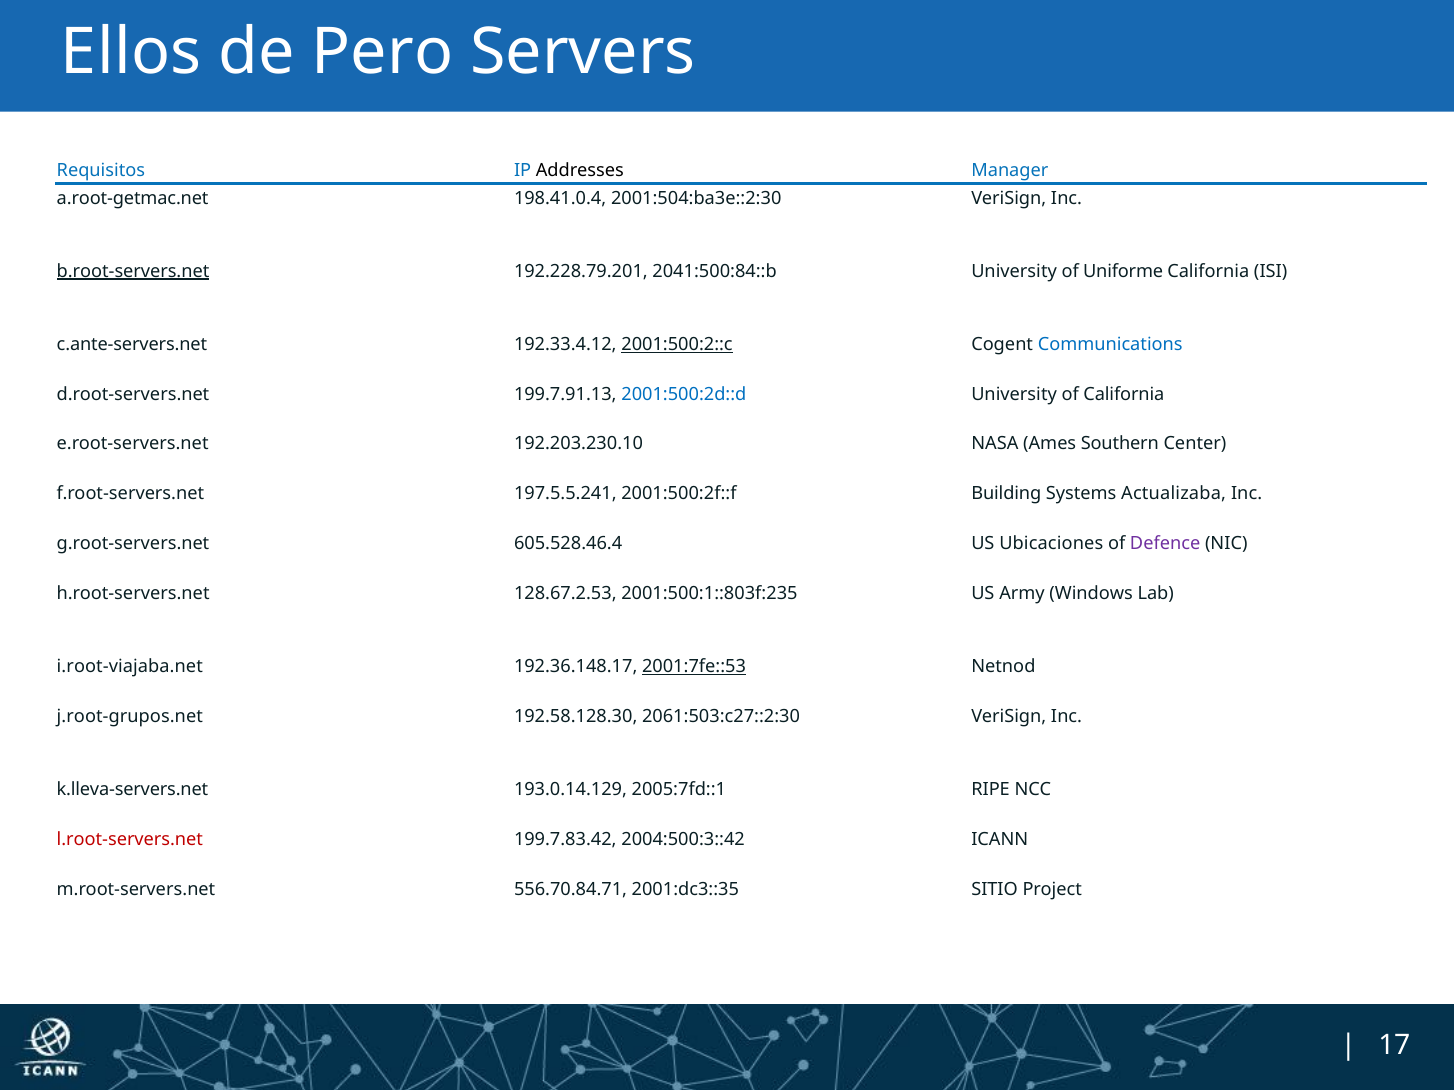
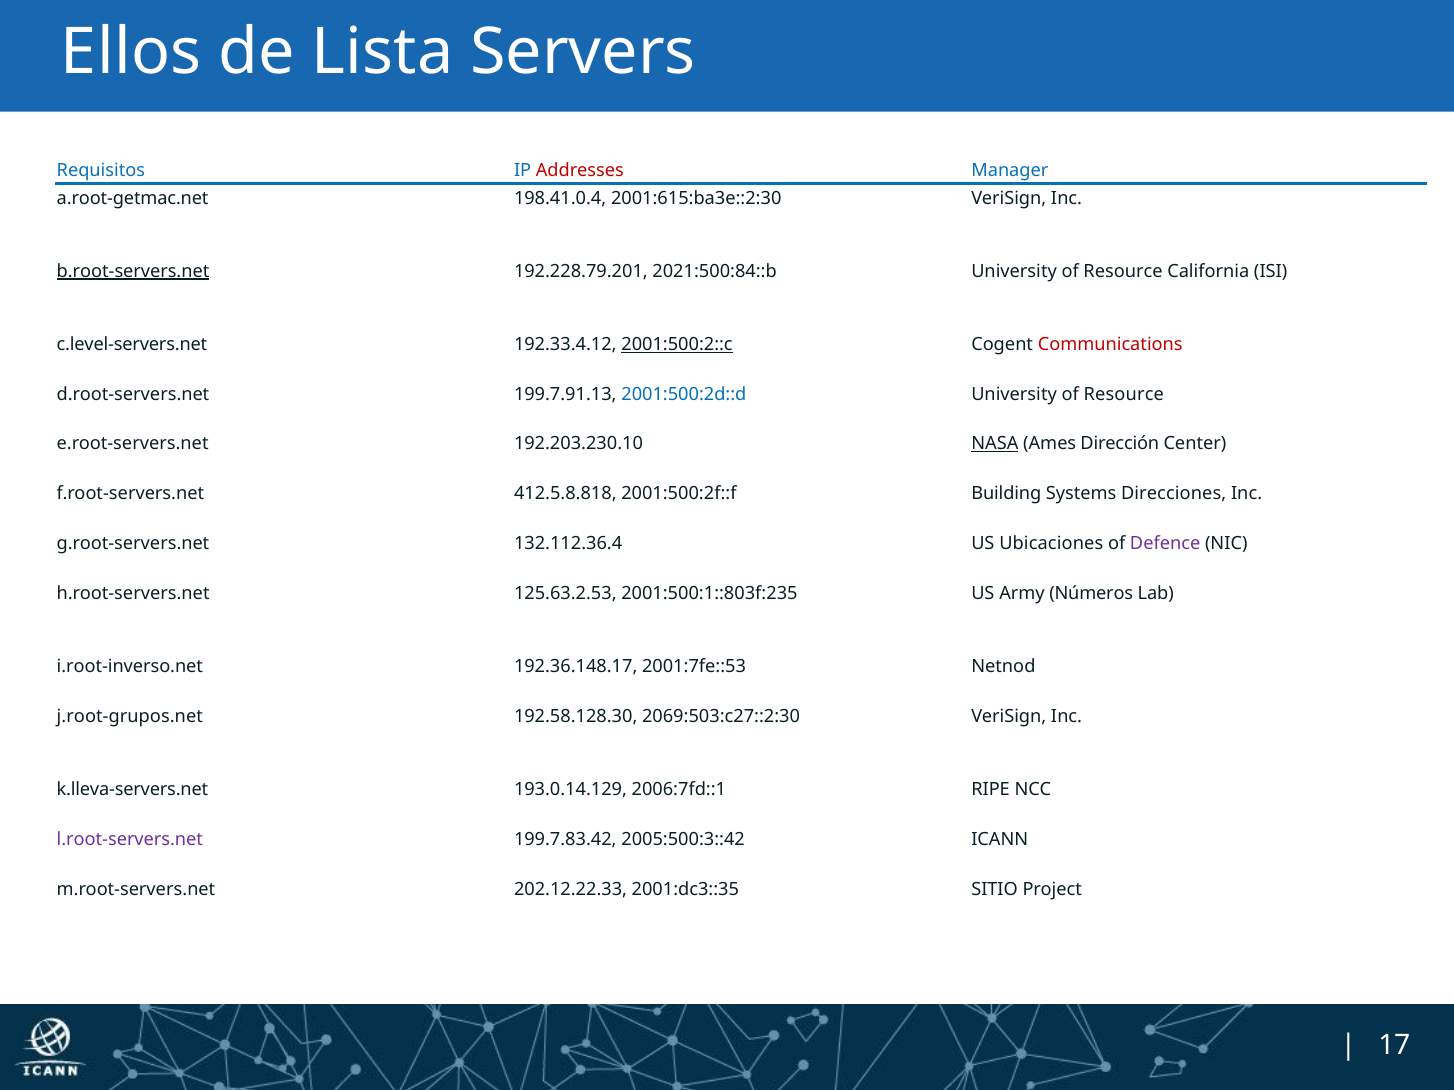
Pero: Pero -> Lista (382, 52)
Addresses colour: black -> red (580, 171)
2001:504:ba3e::2:30: 2001:504:ba3e::2:30 -> 2001:615:ba3e::2:30 (696, 198)
2041:500:84::b: 2041:500:84::b -> 2021:500:84::b (715, 271)
Uniforme: Uniforme -> Resource (1123, 271)
c.ante-servers.net: c.ante-servers.net -> c.level-servers.net (132, 344)
Communications colour: blue -> red (1110, 344)
California: California -> Resource (1124, 394)
NASA underline: none -> present (995, 444)
Southern: Southern -> Dirección (1120, 444)
197.5.5.241: 197.5.5.241 -> 412.5.8.818 (565, 494)
Actualizaba: Actualizaba -> Direcciones (1174, 494)
605.528.46.4: 605.528.46.4 -> 132.112.36.4 (568, 544)
128.67.2.53: 128.67.2.53 -> 125.63.2.53 (565, 594)
Windows: Windows -> Números (1091, 594)
i.root-viajaba.net: i.root-viajaba.net -> i.root-inverso.net (130, 667)
2001:7fe::53 underline: present -> none (694, 667)
2061:503:c27::2:30: 2061:503:c27::2:30 -> 2069:503:c27::2:30 (721, 717)
2005:7fd::1: 2005:7fd::1 -> 2006:7fd::1 (679, 790)
l.root-servers.net colour: red -> purple (130, 840)
2004:500:3::42: 2004:500:3::42 -> 2005:500:3::42 (683, 840)
556.70.84.71: 556.70.84.71 -> 202.12.22.33 (571, 890)
